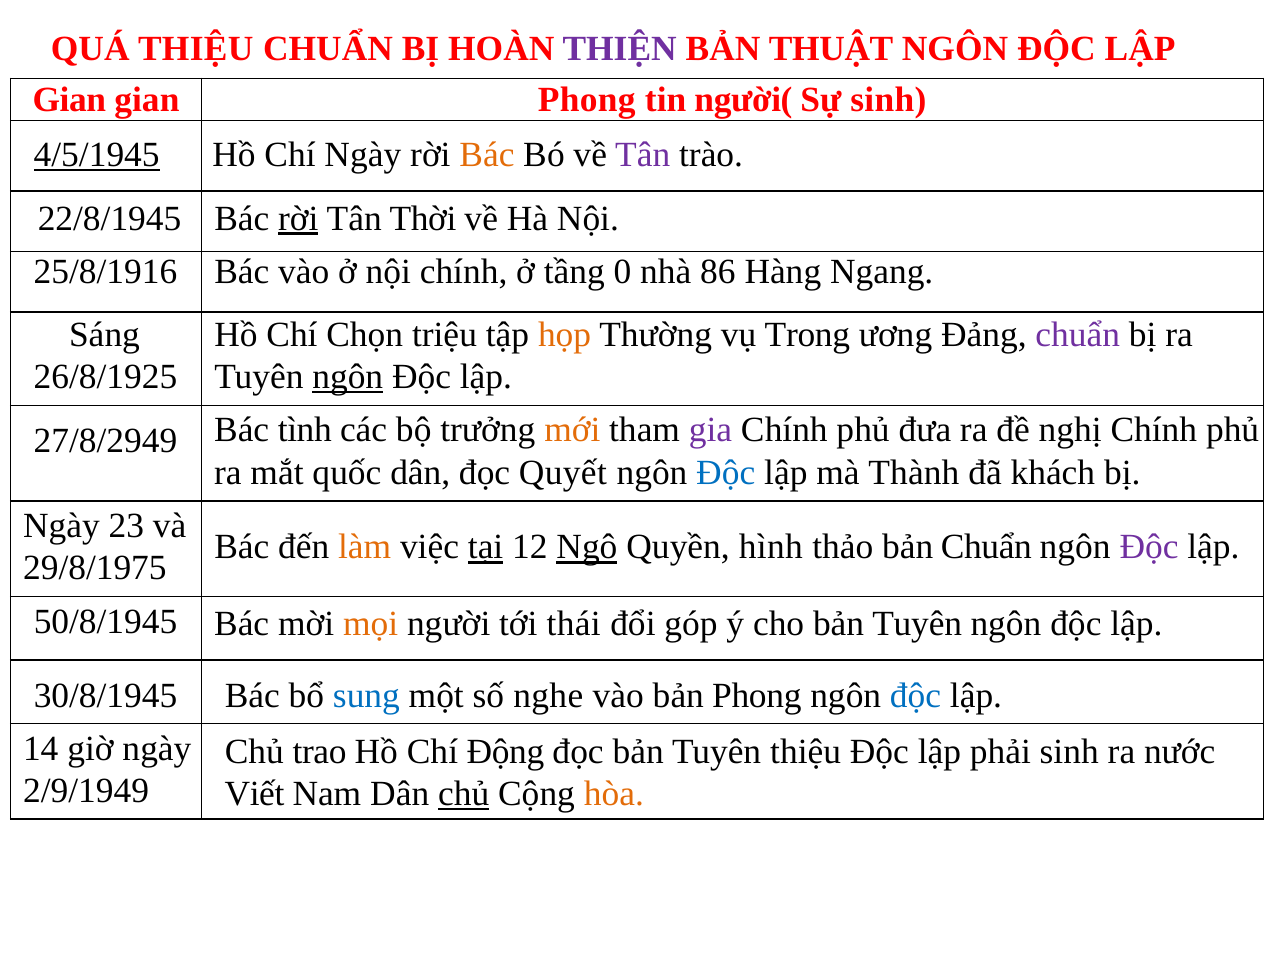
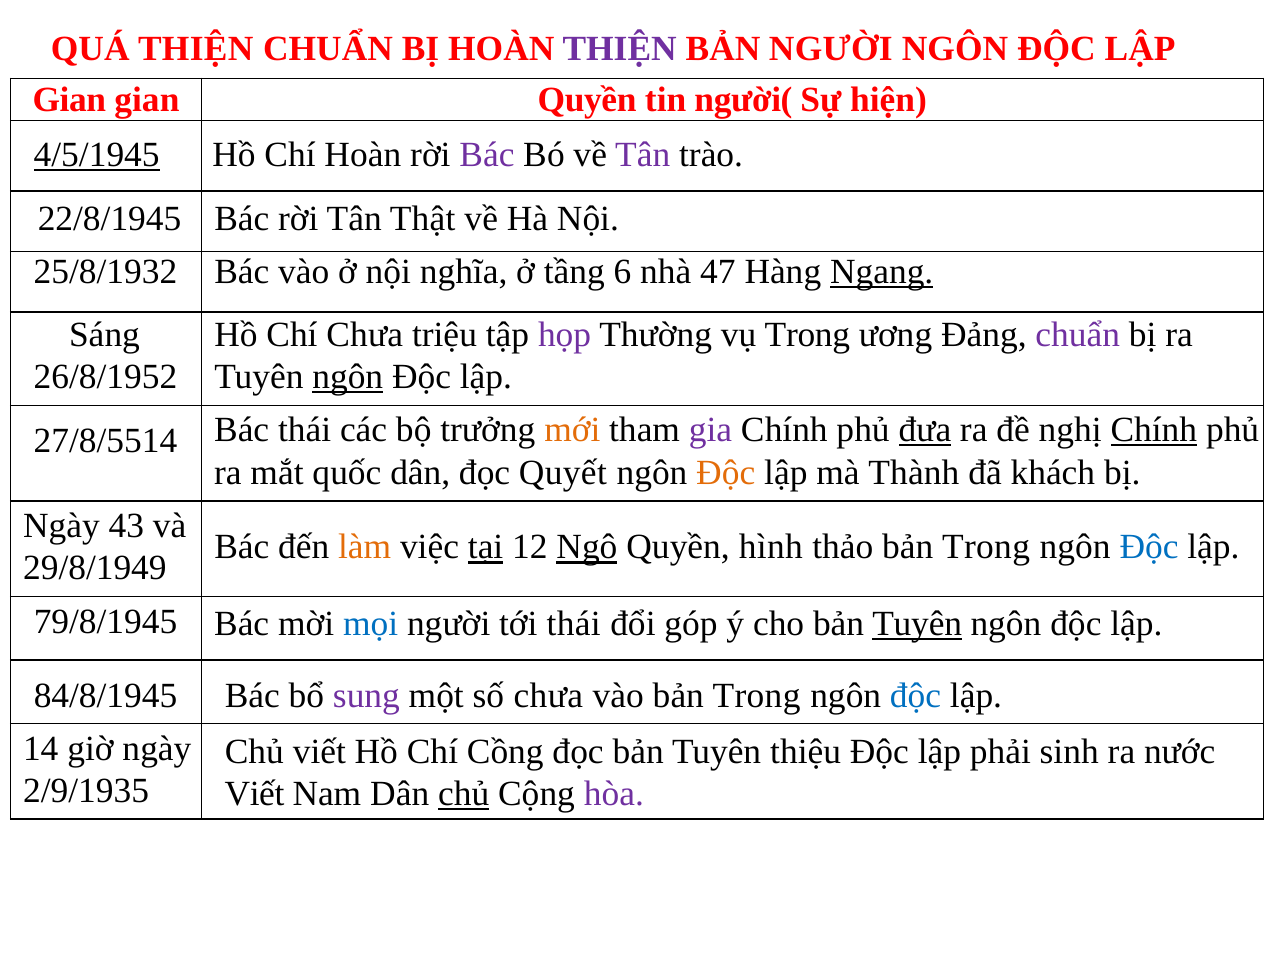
QUÁ THIỆU: THIỆU -> THIỆN (196, 49)
BẢN THUẬT: THUẬT -> NGƯỜI (831, 49)
gian Phong: Phong -> Quyền (587, 100)
Sự sinh: sinh -> hiện (889, 100)
Chí Ngày: Ngày -> Hoàn (363, 155)
Bác colour: orange -> purple (487, 155)
rời underline: present -> none (298, 218)
Thời: Thời -> Thật (423, 218)
25/8/1916: 25/8/1916 -> 25/8/1932 (105, 272)
nội chính: chính -> nghĩa (464, 272)
0: 0 -> 6 (623, 272)
86: 86 -> 47 (718, 272)
Ngang underline: none -> present (882, 272)
Chí Chọn: Chọn -> Chưa (365, 335)
họp colour: orange -> purple (565, 335)
26/8/1925: 26/8/1925 -> 26/8/1952 (105, 377)
27/8/2949: 27/8/2949 -> 27/8/5514 (105, 441)
Bác tình: tình -> thái (305, 430)
đưa underline: none -> present (925, 430)
Chính underline: none -> present (1154, 430)
Độc colour: blue -> orange (726, 473)
23: 23 -> 43 (126, 526)
thảo bản Chuẩn: Chuẩn -> Trong (986, 548)
Độc colour: purple -> blue (1149, 548)
29/8/1975: 29/8/1975 -> 29/8/1949 (95, 568)
50/8/1945: 50/8/1945 -> 79/8/1945 (106, 622)
mọi colour: orange -> blue (371, 625)
Tuyên underline: none -> present (917, 625)
30/8/1945: 30/8/1945 -> 84/8/1945 (106, 696)
sung colour: blue -> purple (366, 696)
số nghe: nghe -> chưa (548, 696)
vào bản Phong: Phong -> Trong (757, 696)
Chủ trao: trao -> viết (319, 752)
Động: Động -> Cồng (505, 752)
2/9/1949: 2/9/1949 -> 2/9/1935 (86, 791)
hòa colour: orange -> purple (614, 794)
